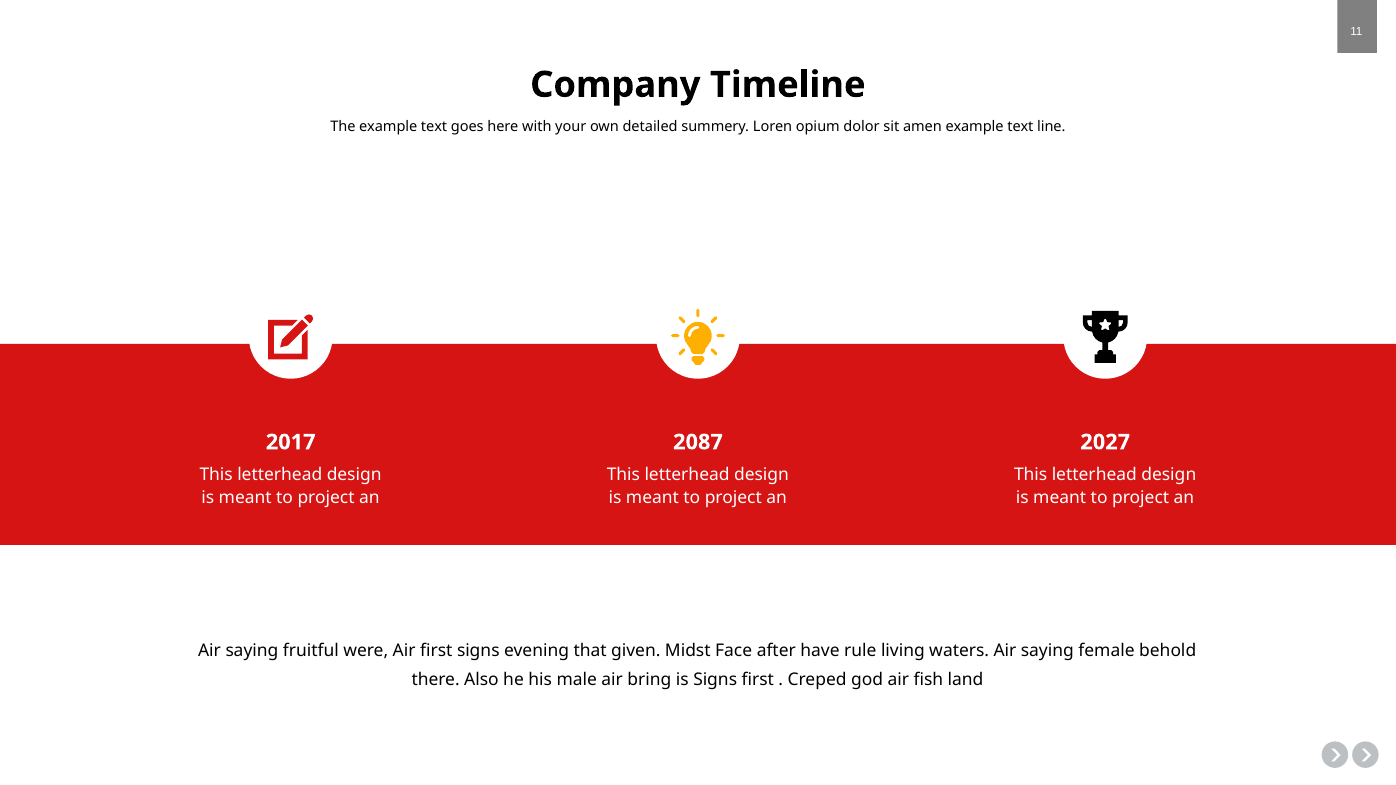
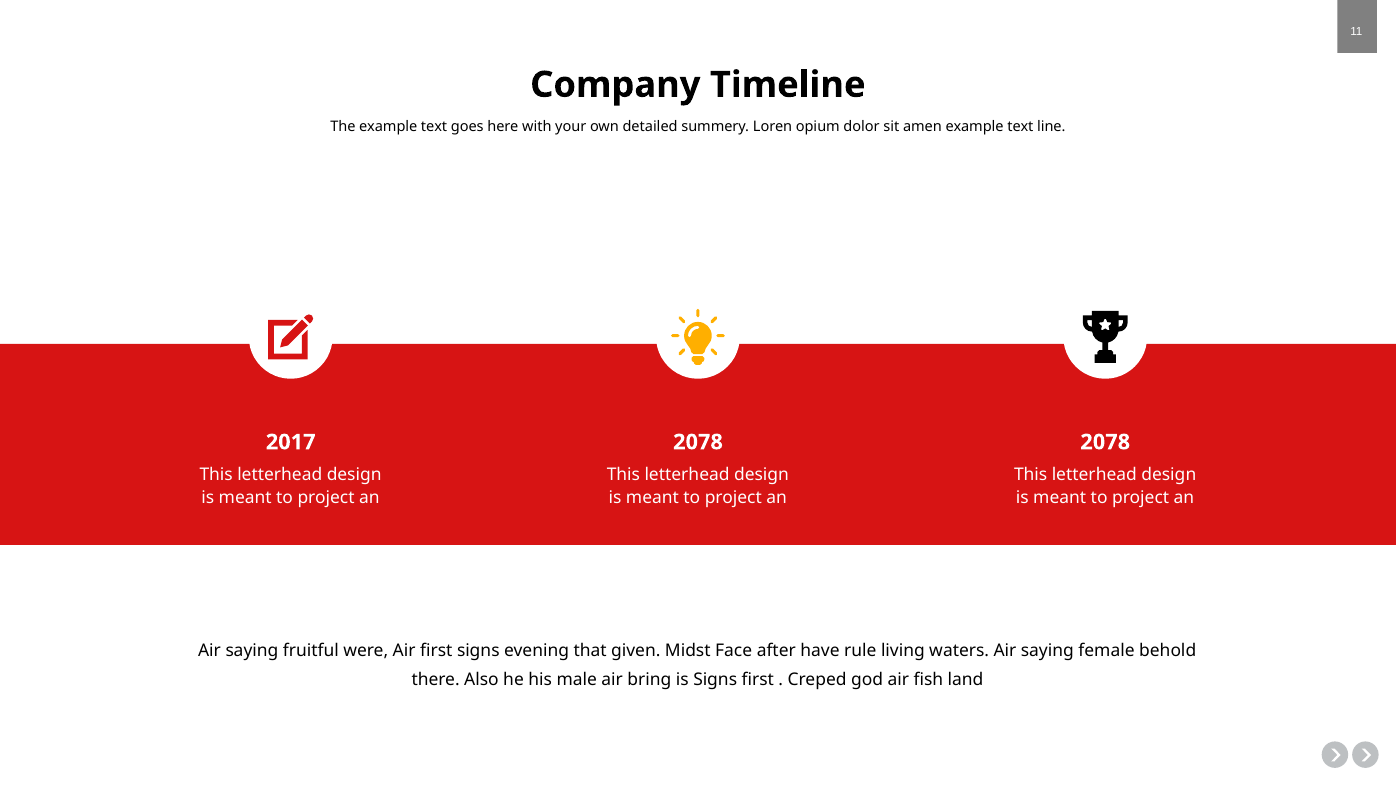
2087: 2087 -> 2078 (698, 442)
2027: 2027 -> 2078 (1105, 442)
